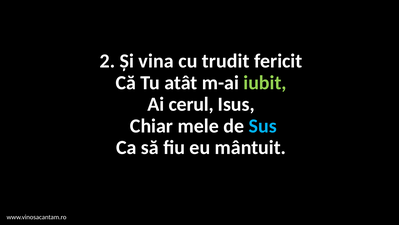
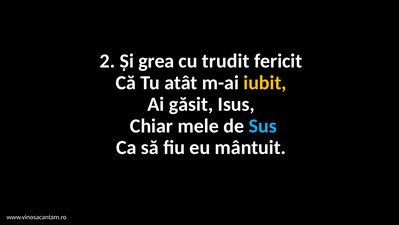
vina: vina -> grea (156, 61)
iubit colour: light green -> yellow (265, 83)
cerul: cerul -> găsit (191, 104)
